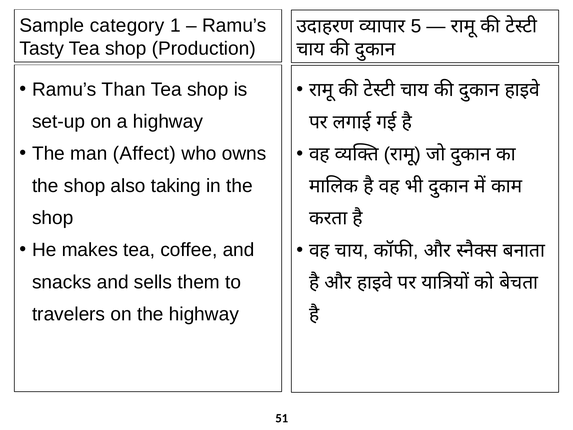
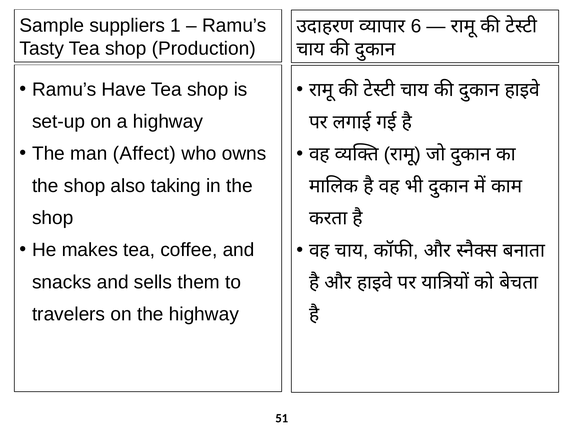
category: category -> suppliers (127, 26)
5: 5 -> 6 (416, 26)
Than: Than -> Have (124, 89)
